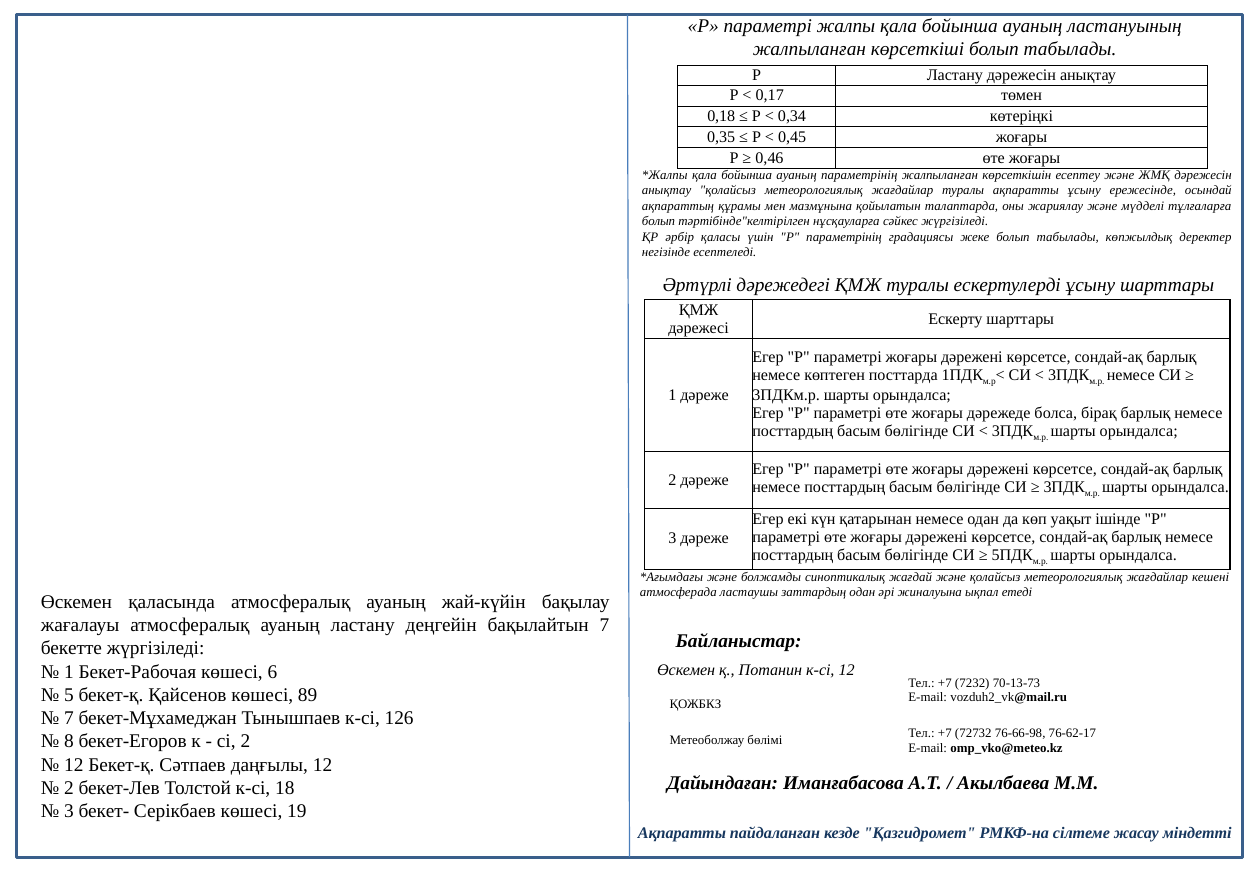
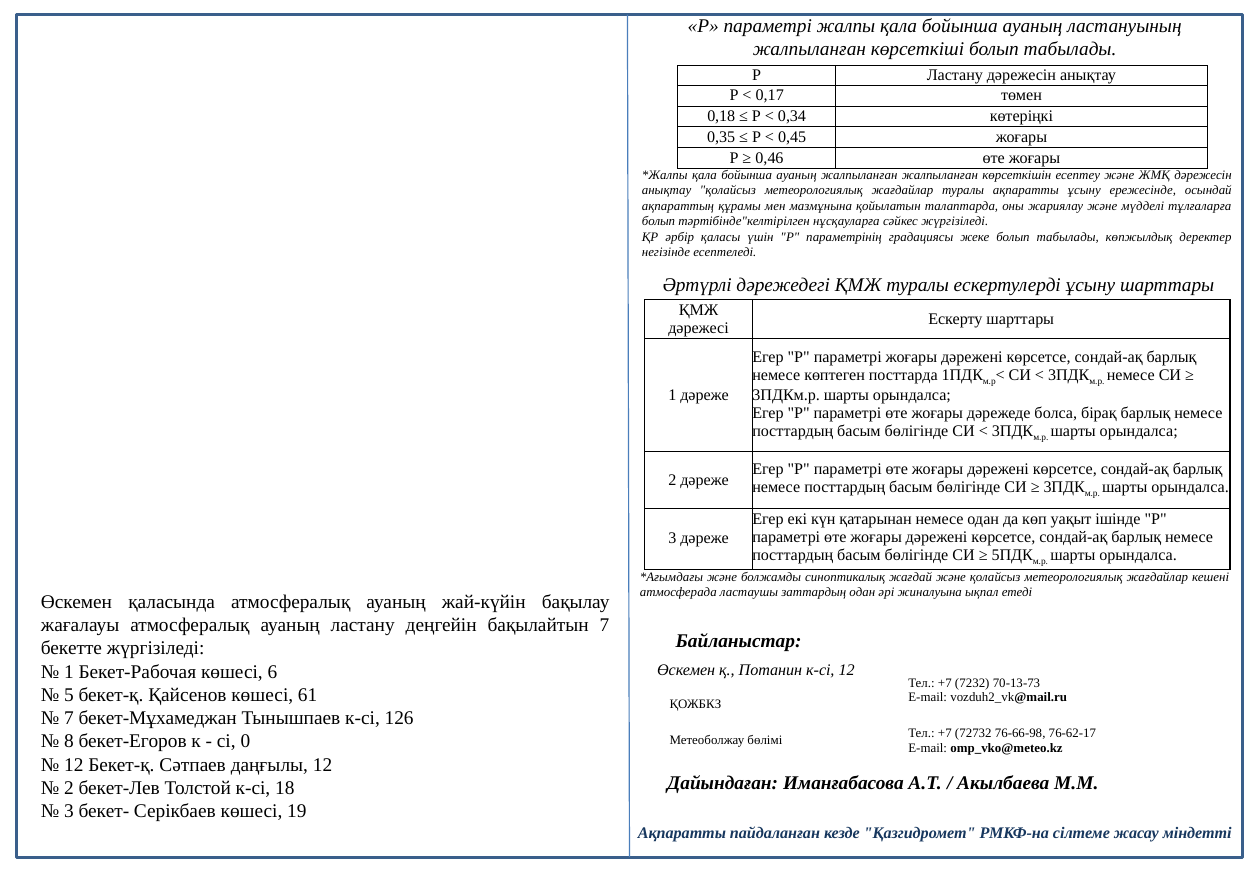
ауаның параметрінің: параметрінің -> жалпыланған (859, 175)
89: 89 -> 61 (308, 695)
сі 2: 2 -> 0 (245, 741)
